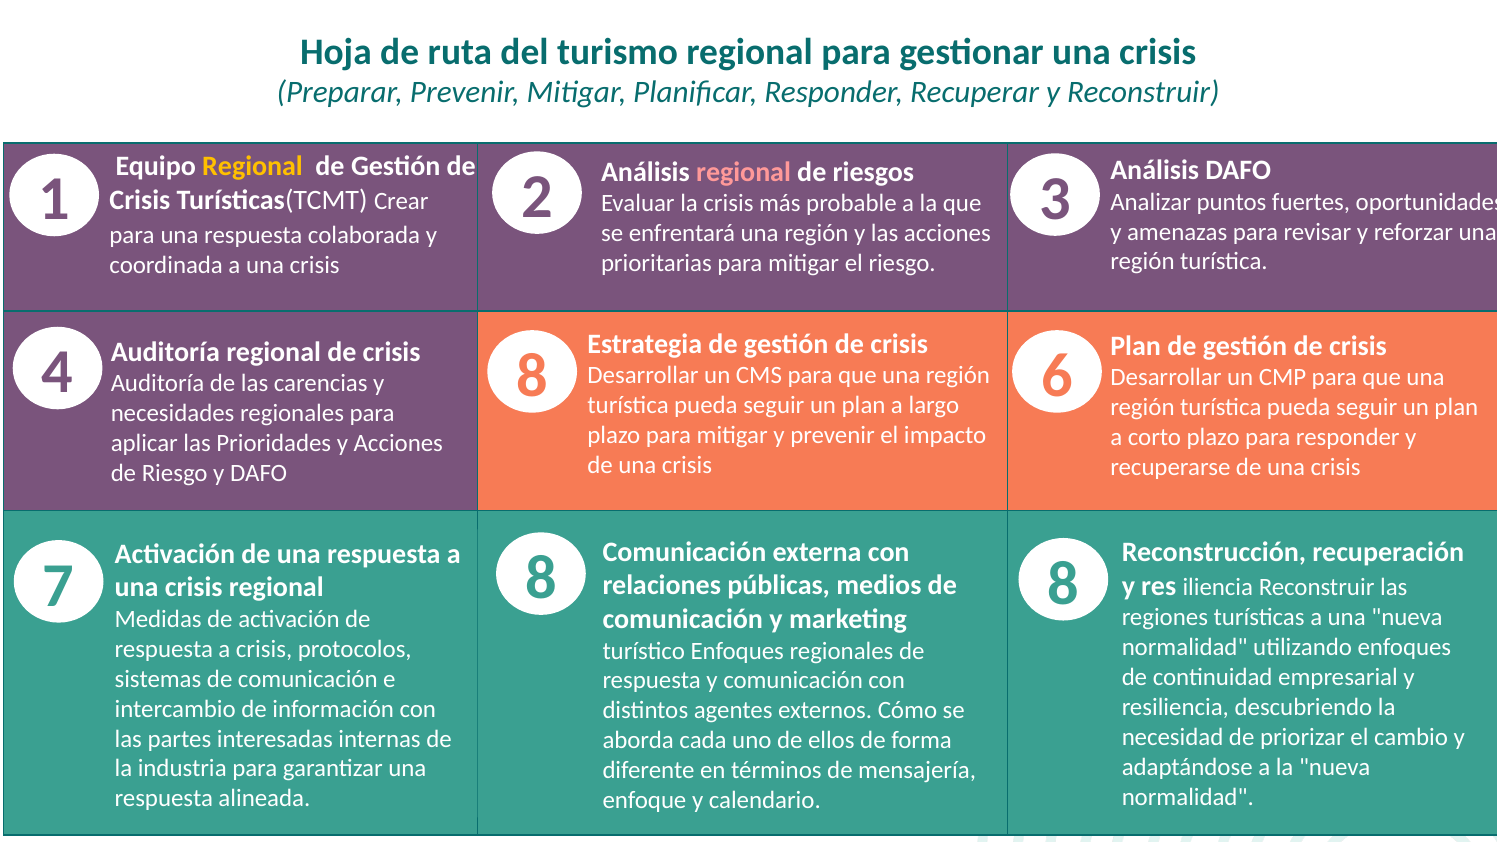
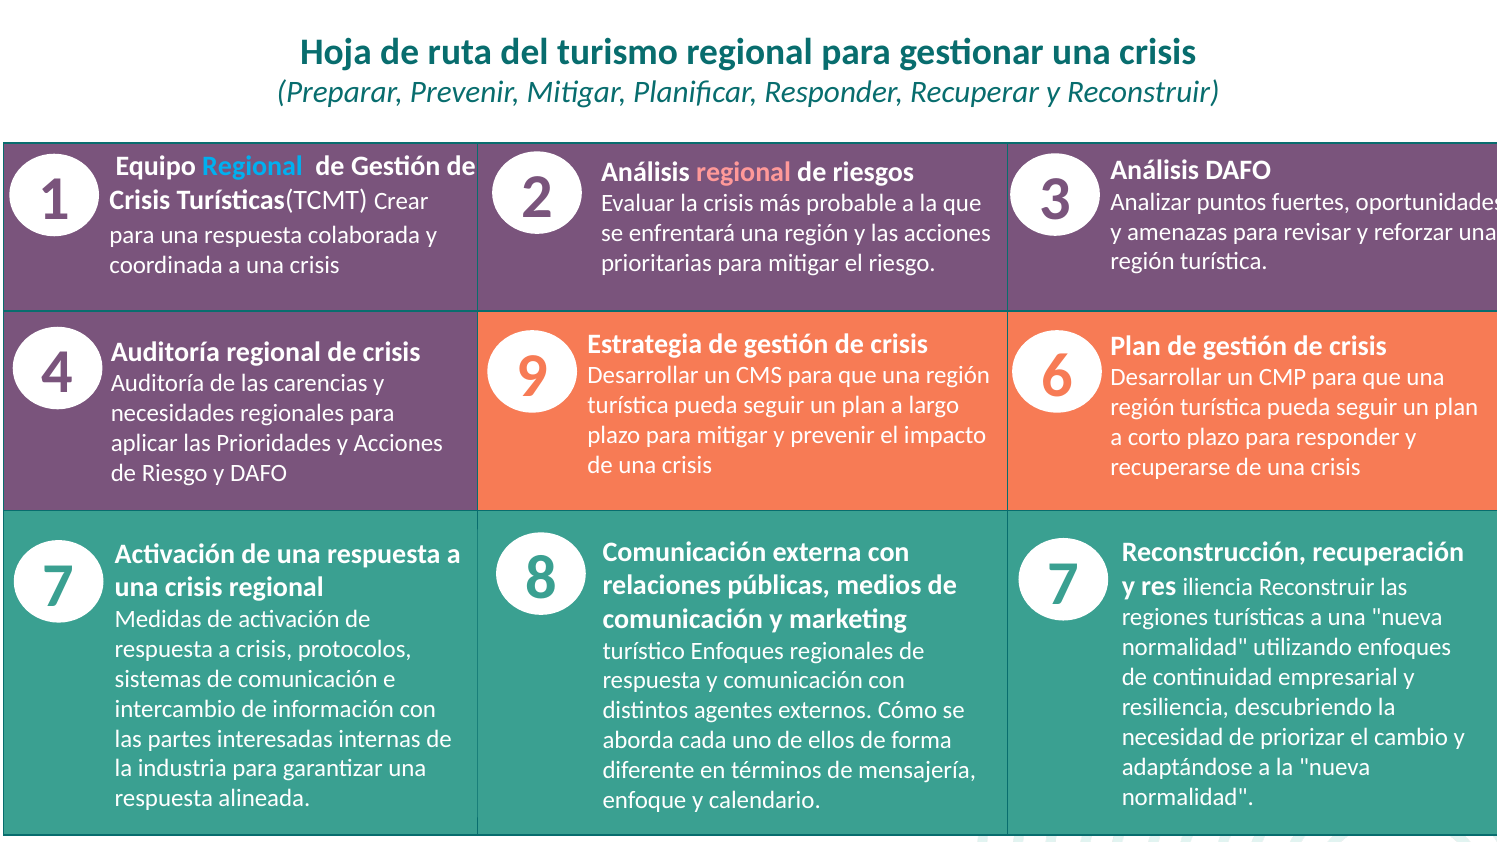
Regional colour: yellow -> light blue (253, 167)
4 8: 8 -> 9 (532, 376)
8 8: 8 -> 7 (1063, 584)
